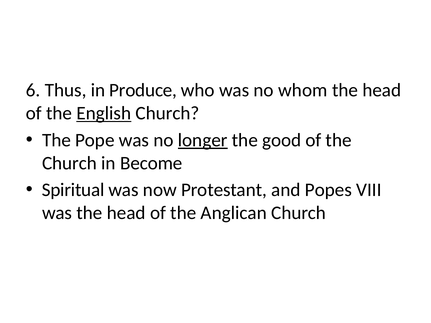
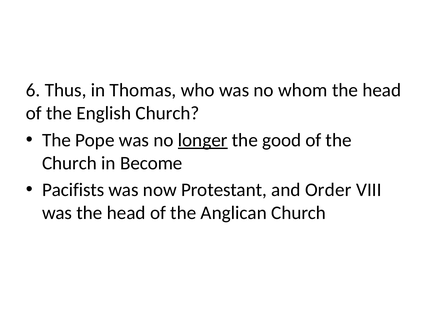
Produce: Produce -> Thomas (143, 90)
English underline: present -> none (104, 113)
Spiritual: Spiritual -> Pacifists (73, 190)
Popes: Popes -> Order (328, 190)
